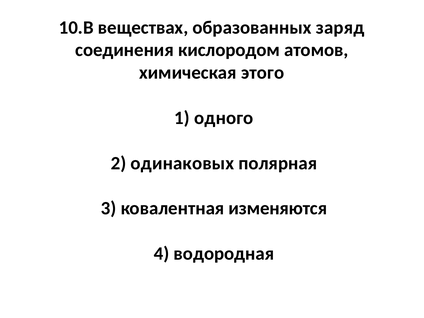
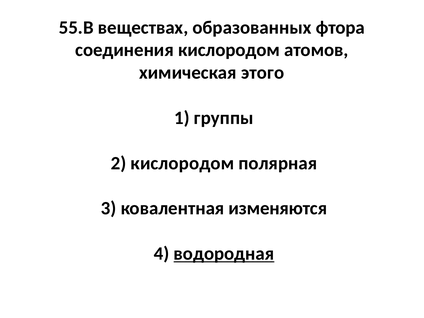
10.В: 10.В -> 55.В (76, 27)
заряд: заряд -> фтора (340, 27)
одного: одного -> группы (224, 118)
2 одинаковых: одинаковых -> кислородом (182, 163)
водородная underline: none -> present (224, 254)
